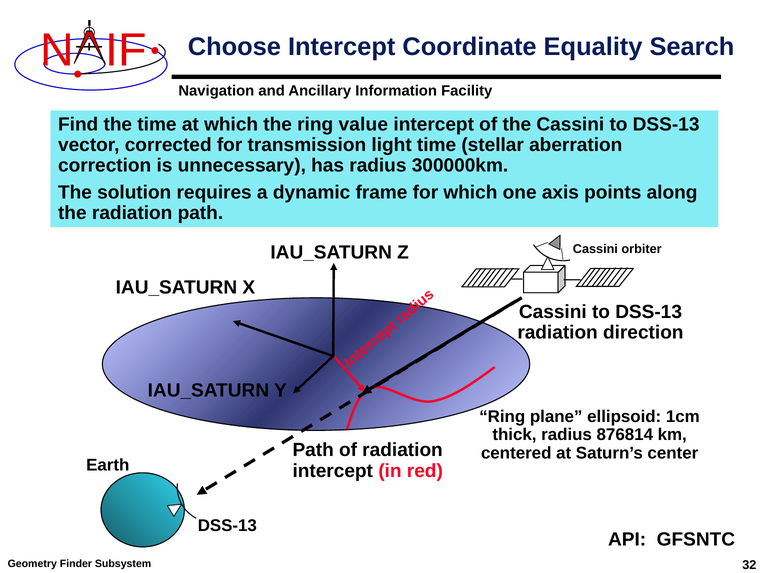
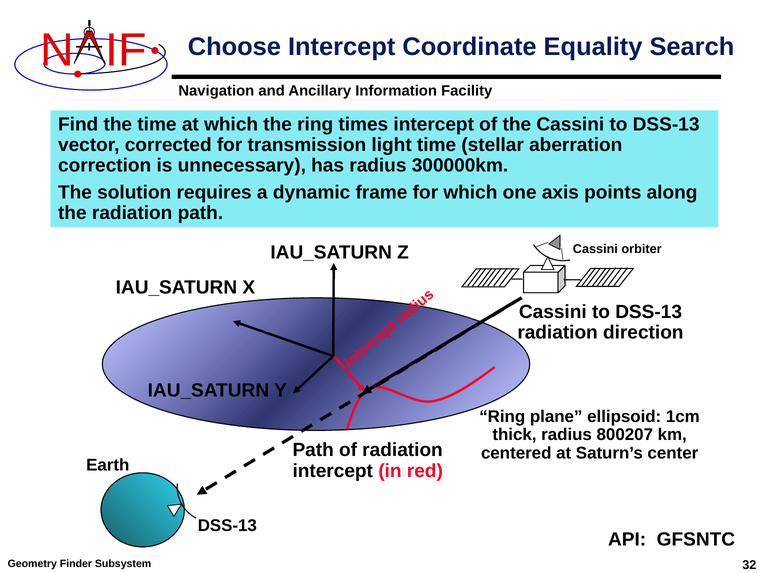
value: value -> times (363, 124)
876814: 876814 -> 800207 (625, 435)
